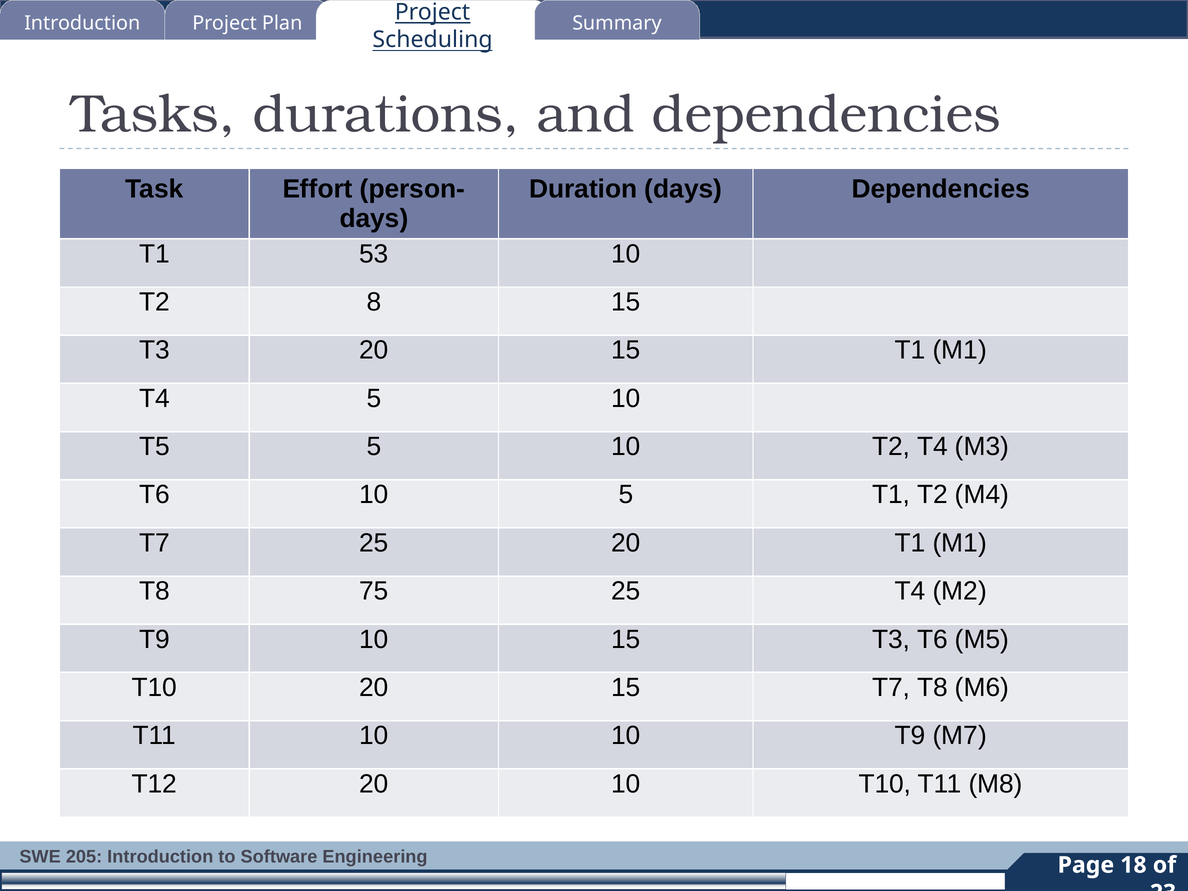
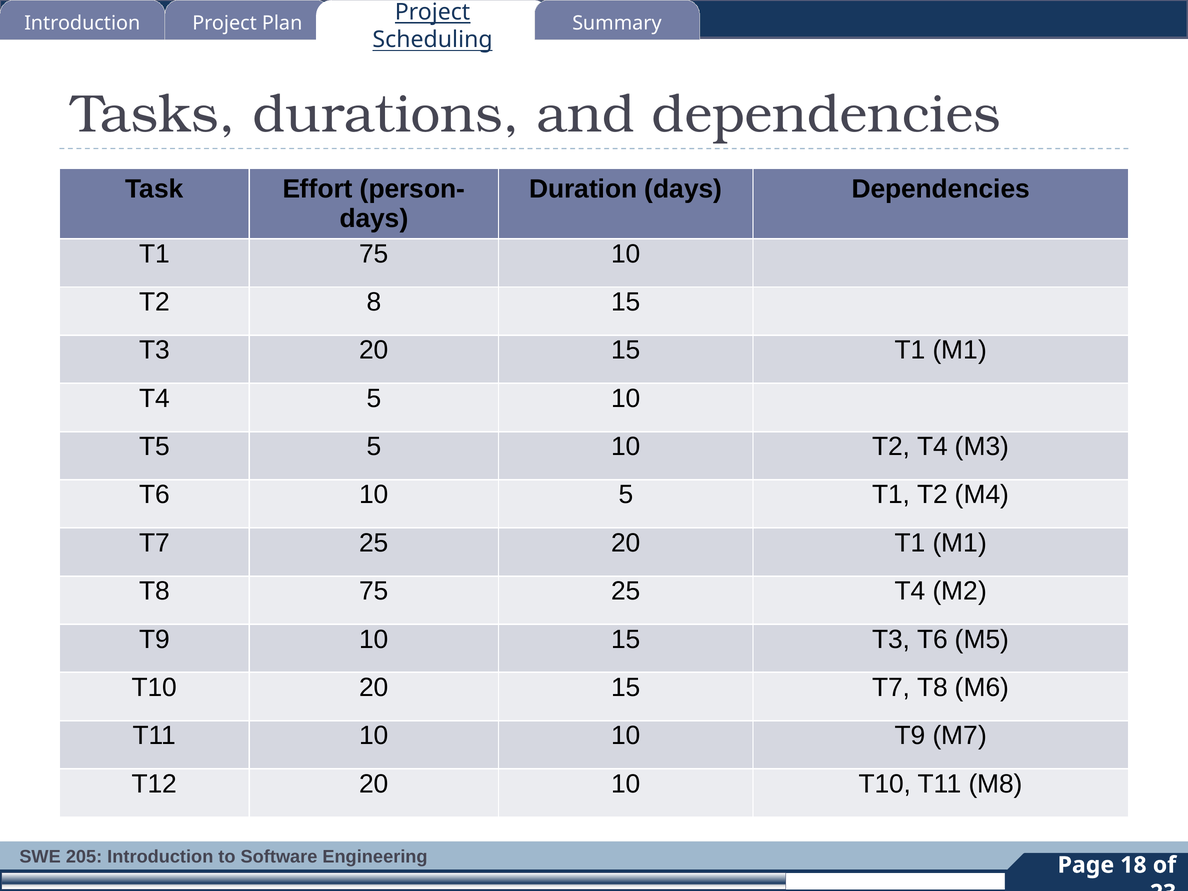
T1 53: 53 -> 75 (374, 254)
